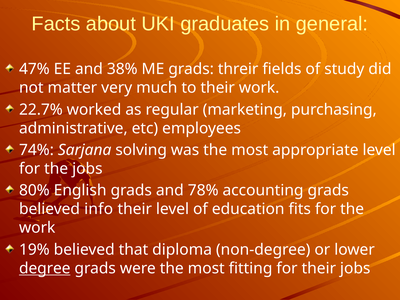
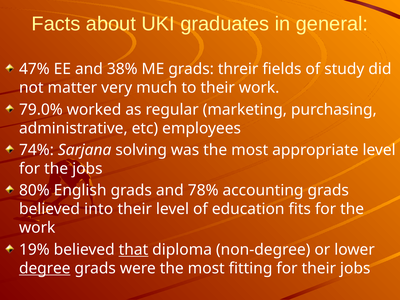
22.7%: 22.7% -> 79.0% (41, 110)
info: info -> into (99, 209)
that underline: none -> present (133, 250)
